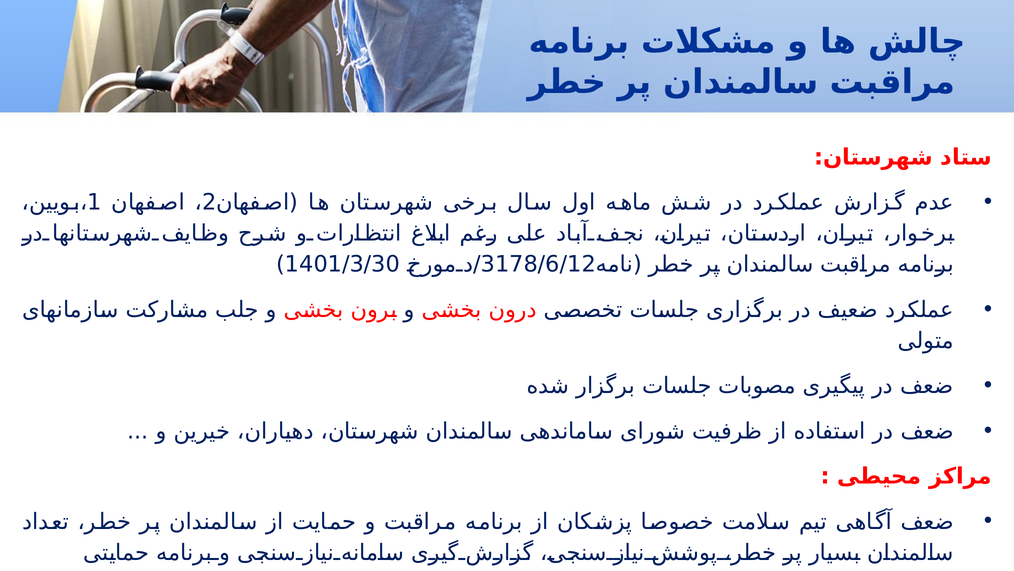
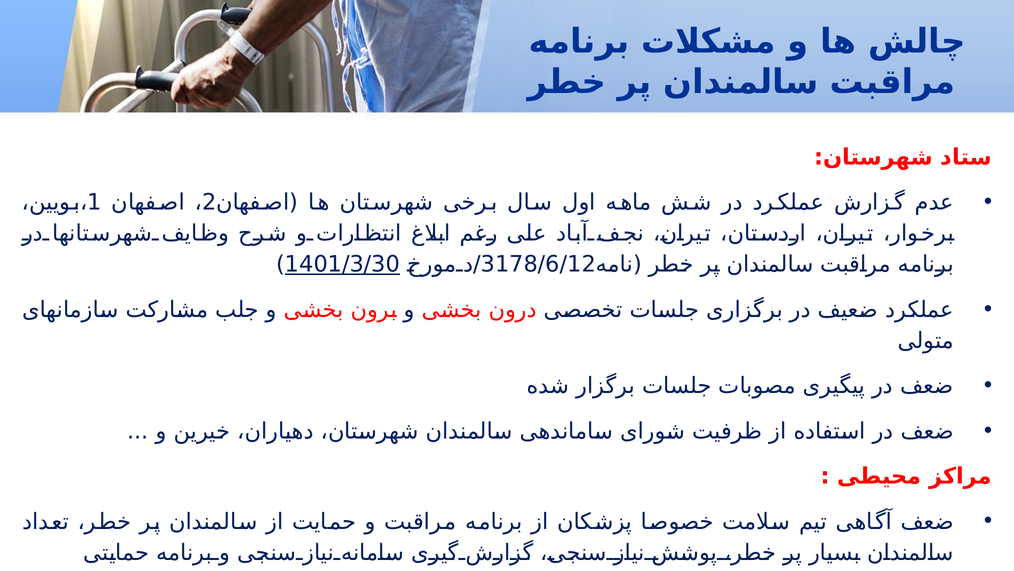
1401/3/30 underline: none -> present (343, 264)
